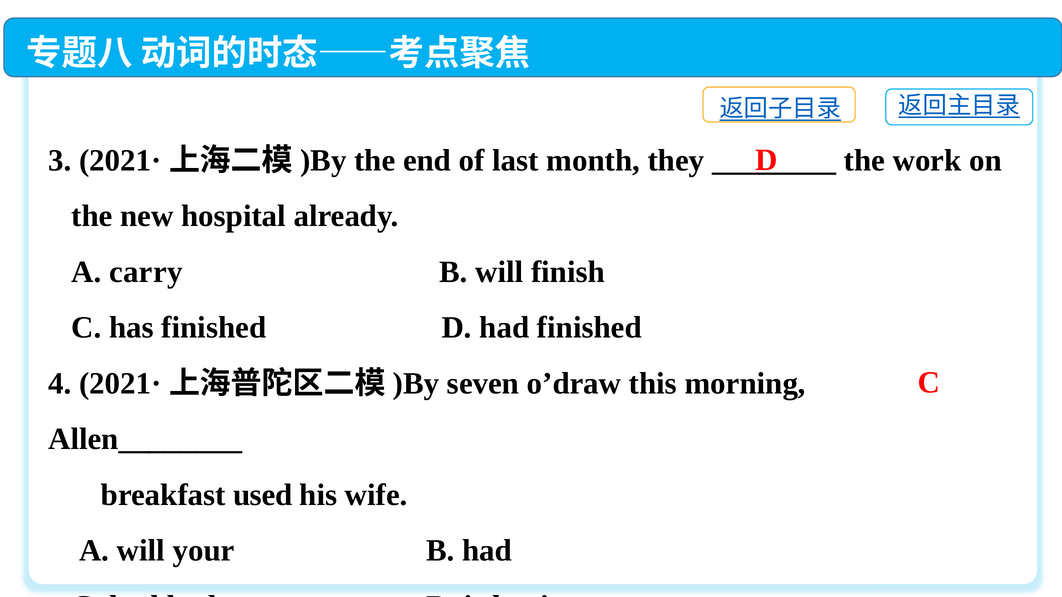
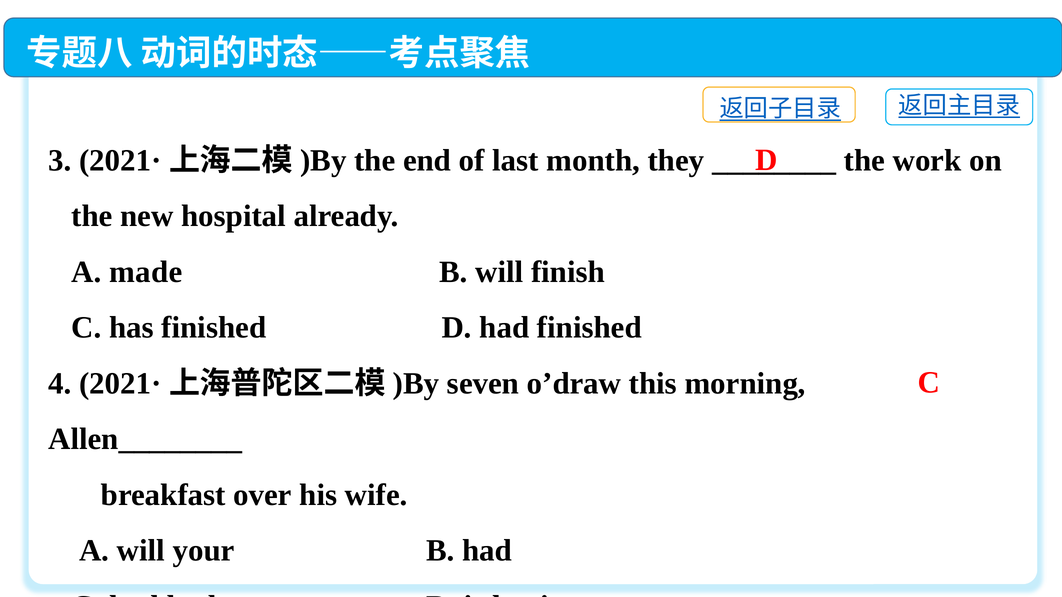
carry: carry -> made (146, 272)
used: used -> over (263, 495)
